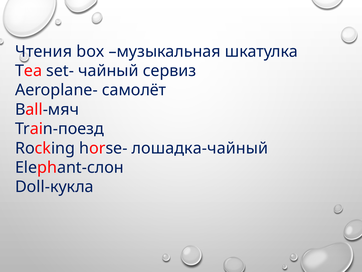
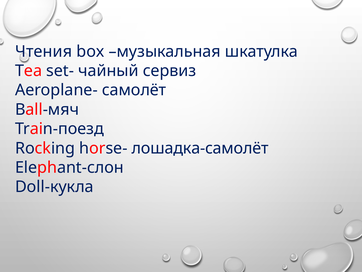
лошадка-чайный: лошадка-чайный -> лошадка-cамолёт (200, 148)
